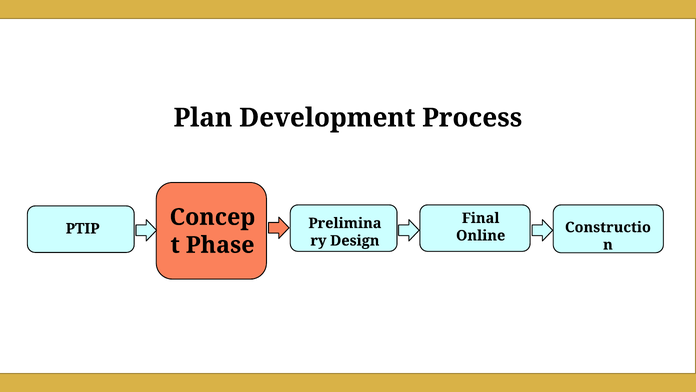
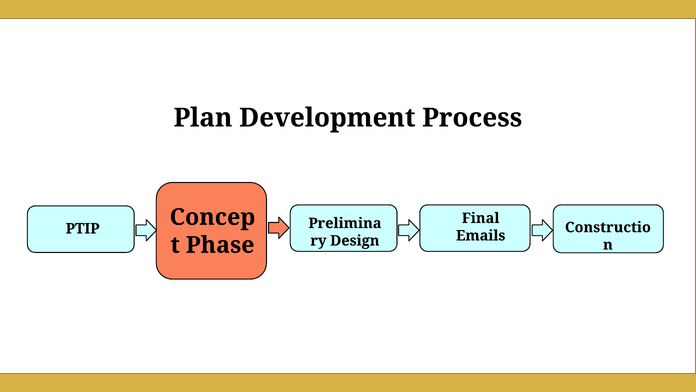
Online: Online -> Emails (481, 235)
